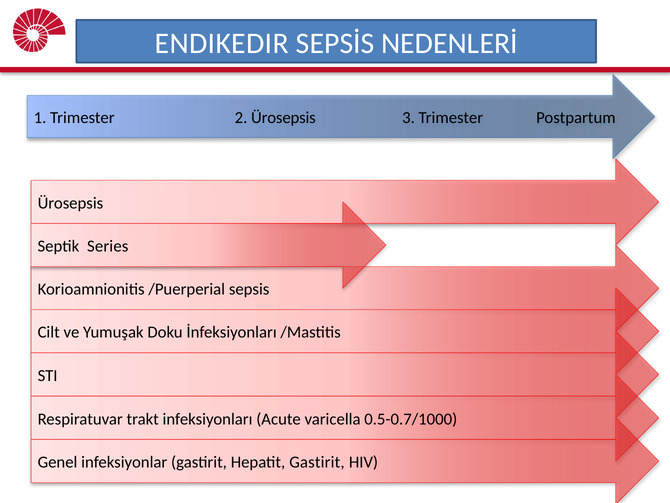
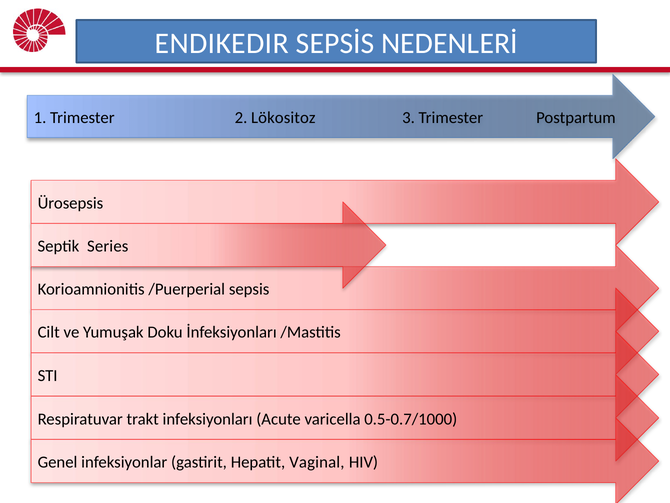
2 Ürosepsis: Ürosepsis -> Lökositoz (283, 117)
Hepatit Gastirit: Gastirit -> Vaginal (317, 462)
